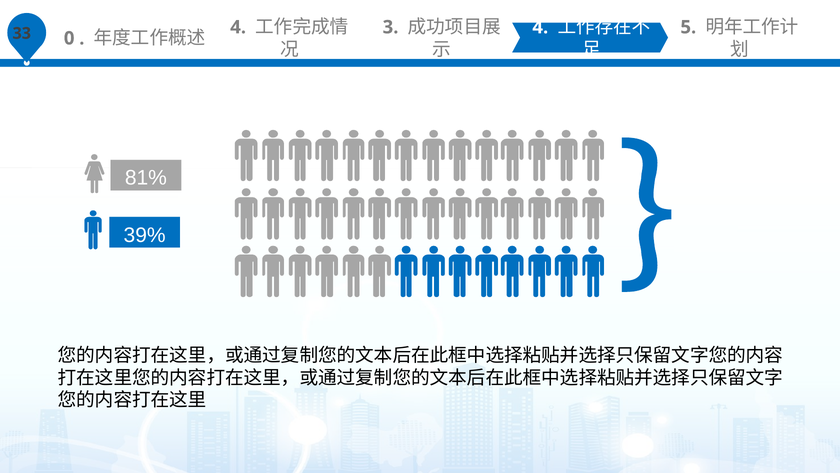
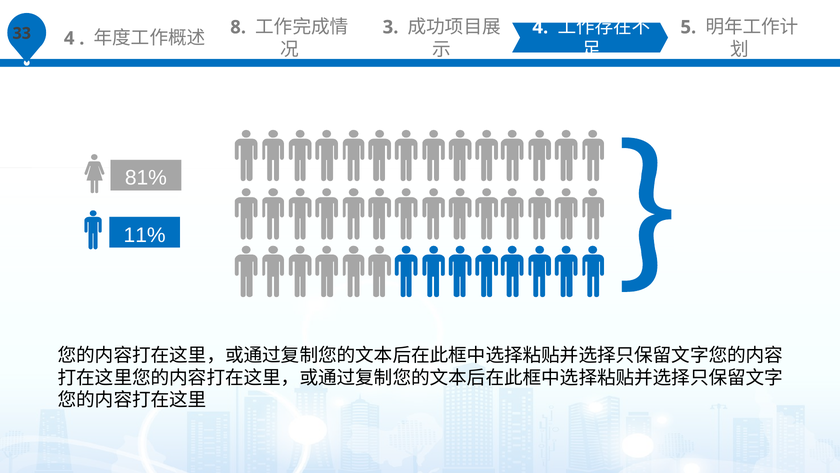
0: 0 -> 4 (69, 38)
4: 4 -> 8 (238, 27)
39%: 39% -> 11% (145, 235)
